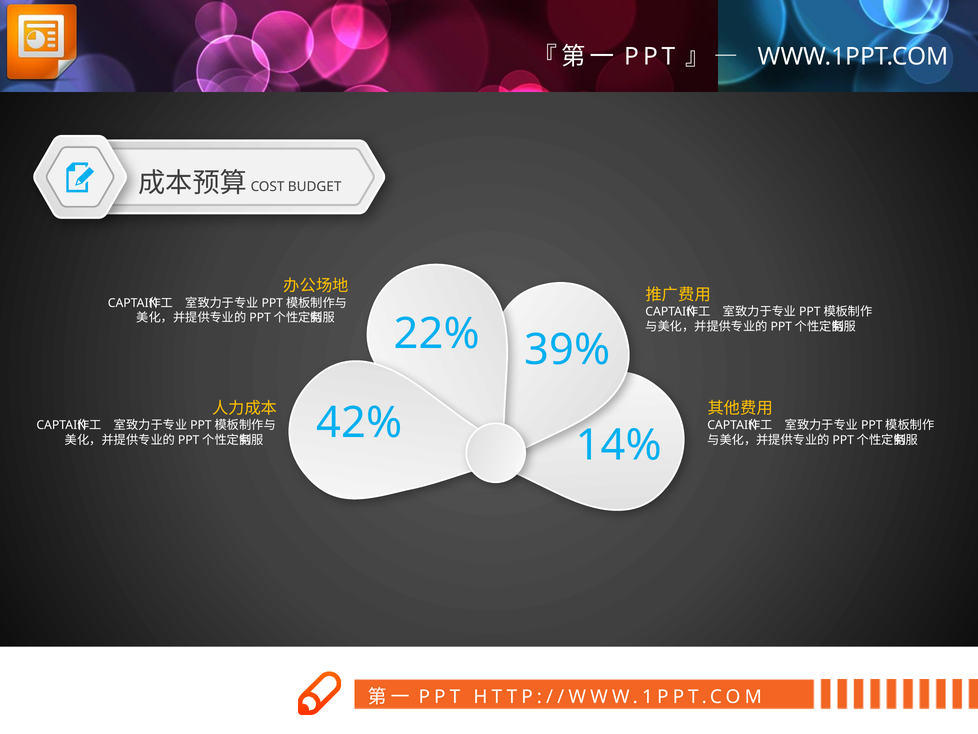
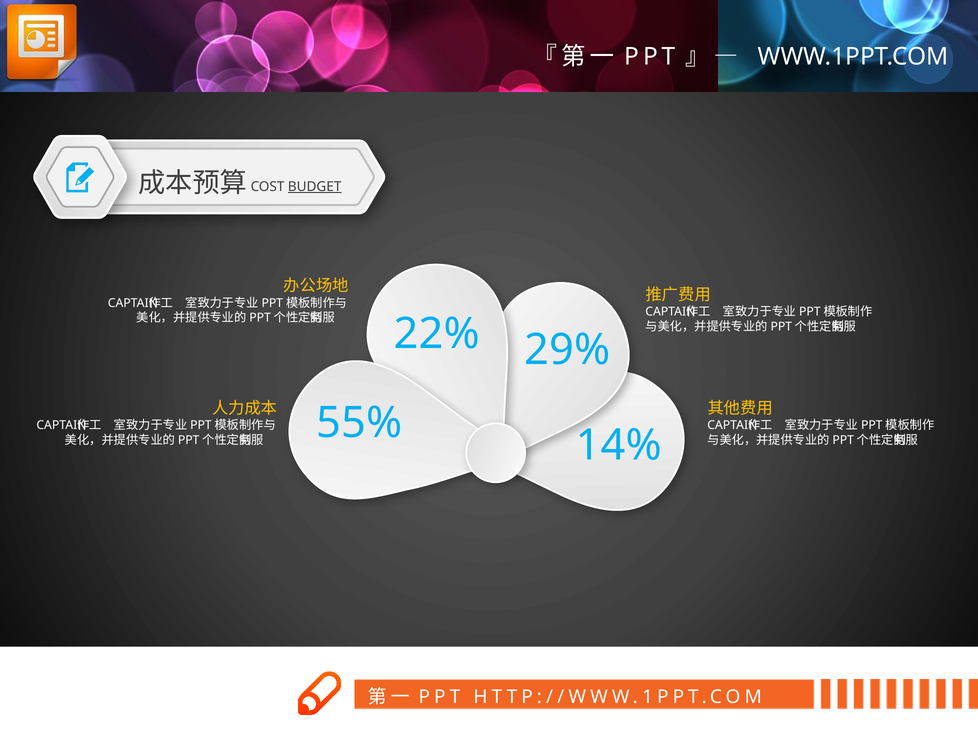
BUDGET underline: none -> present (315, 186)
39%: 39% -> 29% (567, 349)
42%: 42% -> 55% (359, 423)
